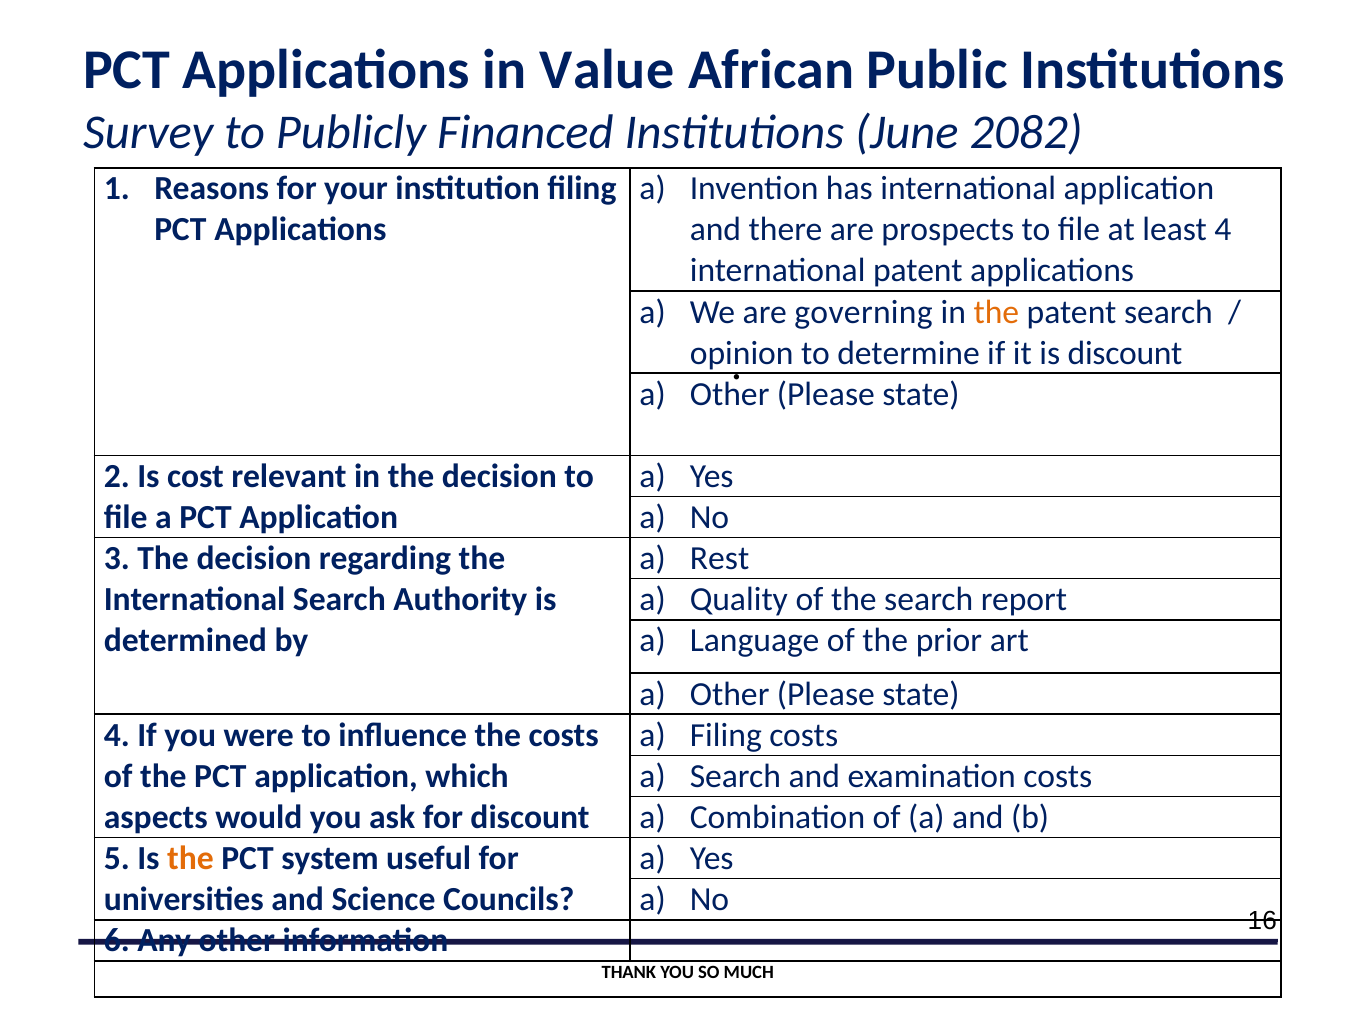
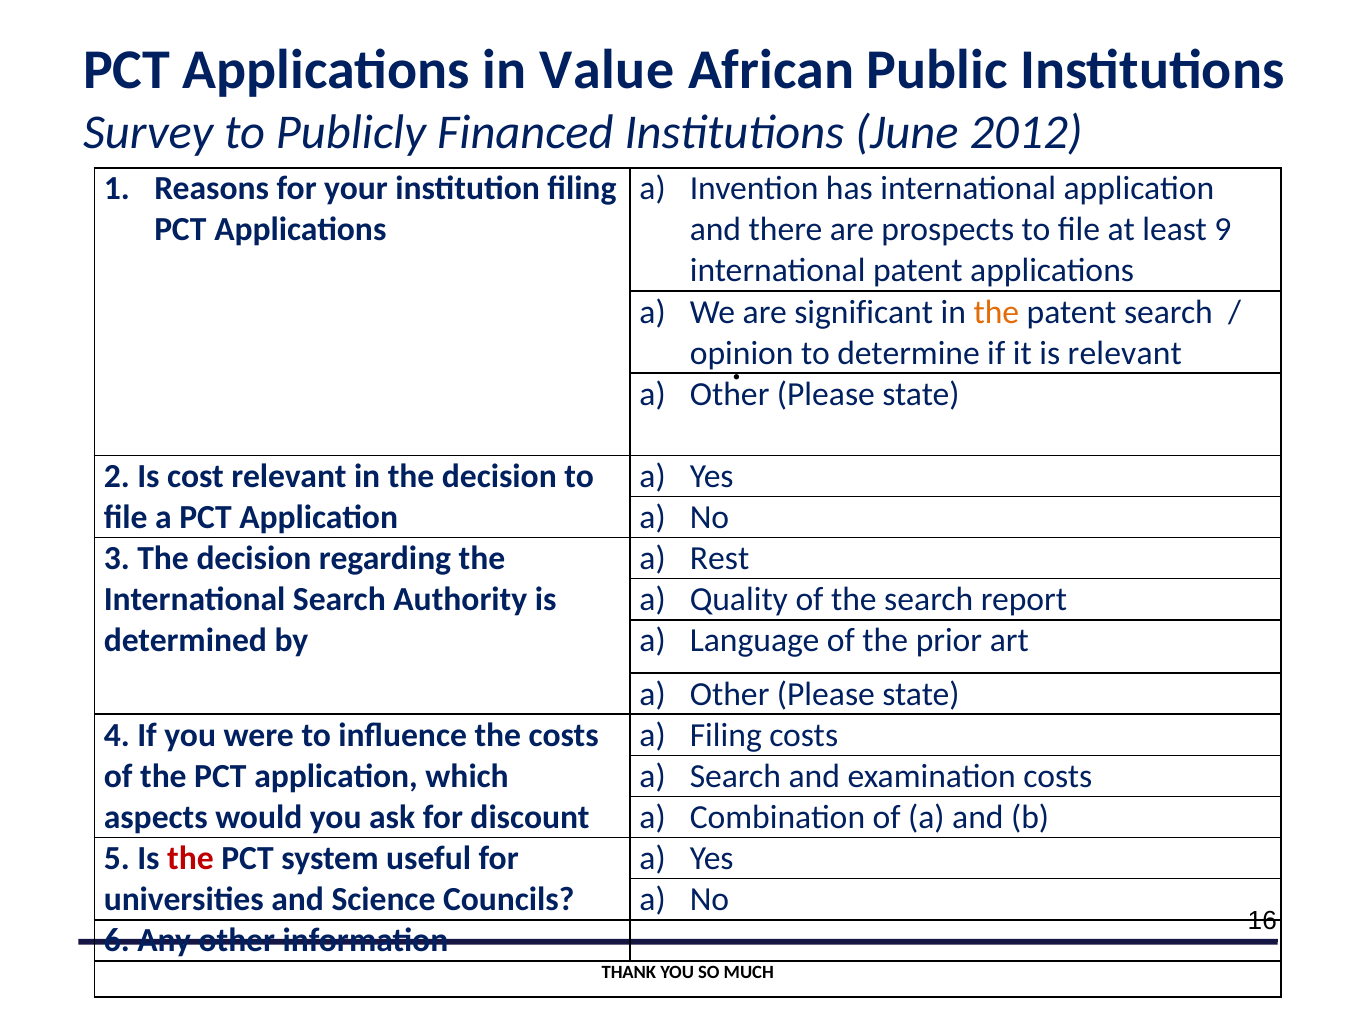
2082: 2082 -> 2012 (1026, 133)
least 4: 4 -> 9 (1223, 230)
governing: governing -> significant (864, 312)
is discount: discount -> relevant (1125, 353)
the colour: orange -> red (190, 858)
